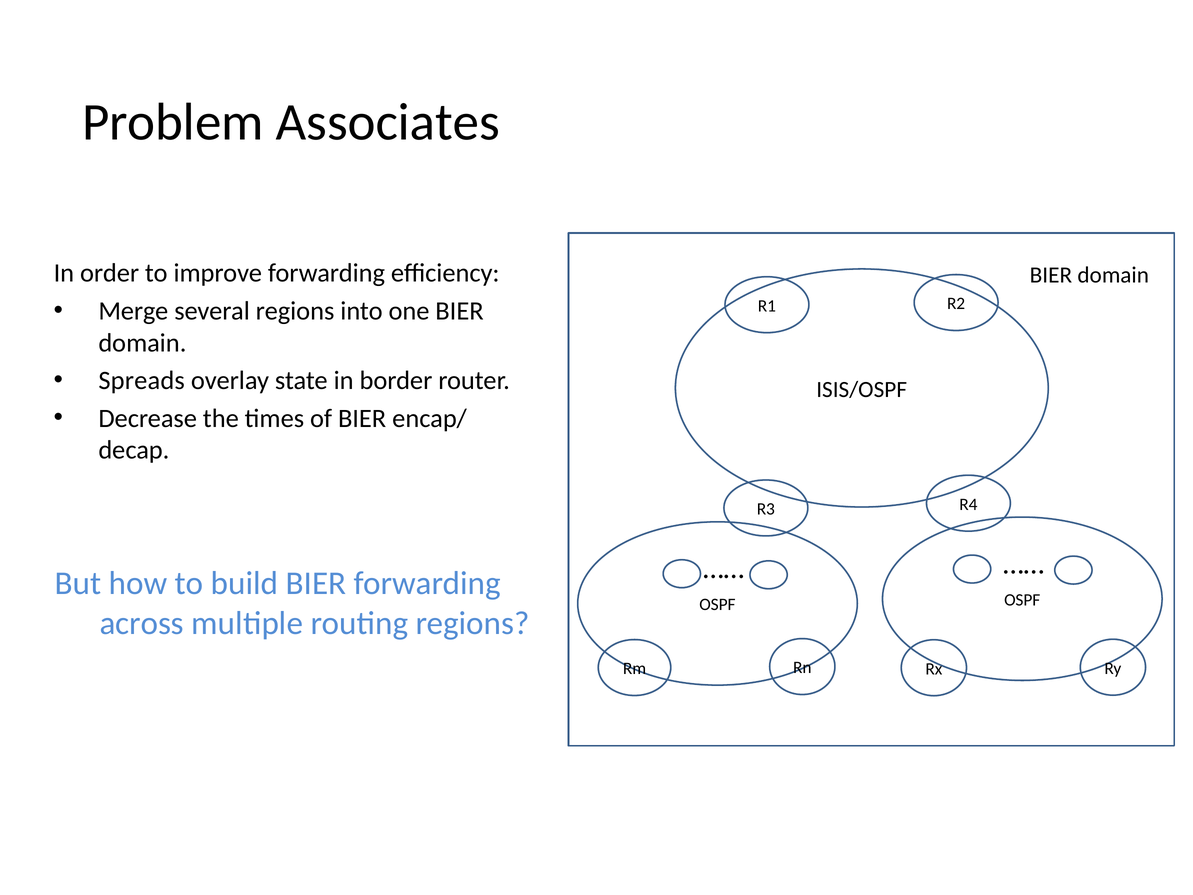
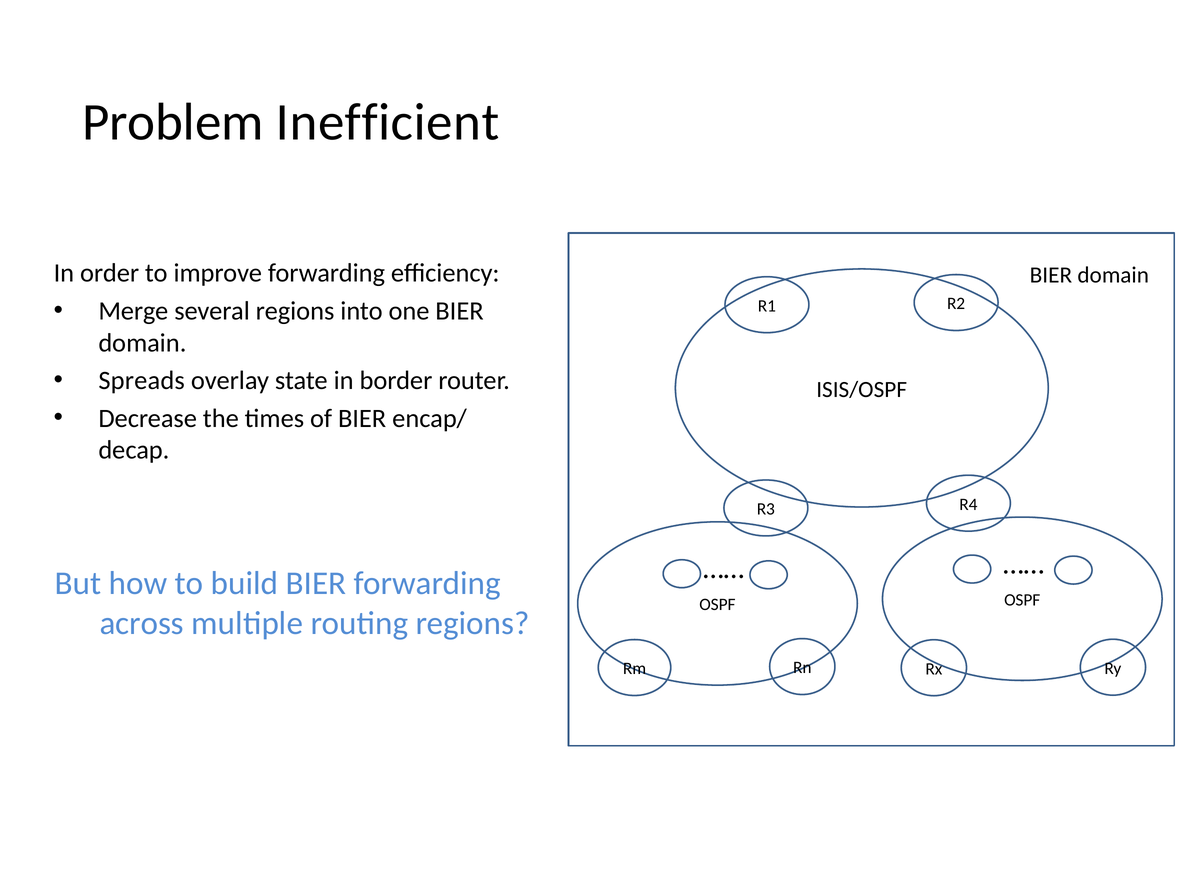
Associates: Associates -> Inefficient (388, 122)
